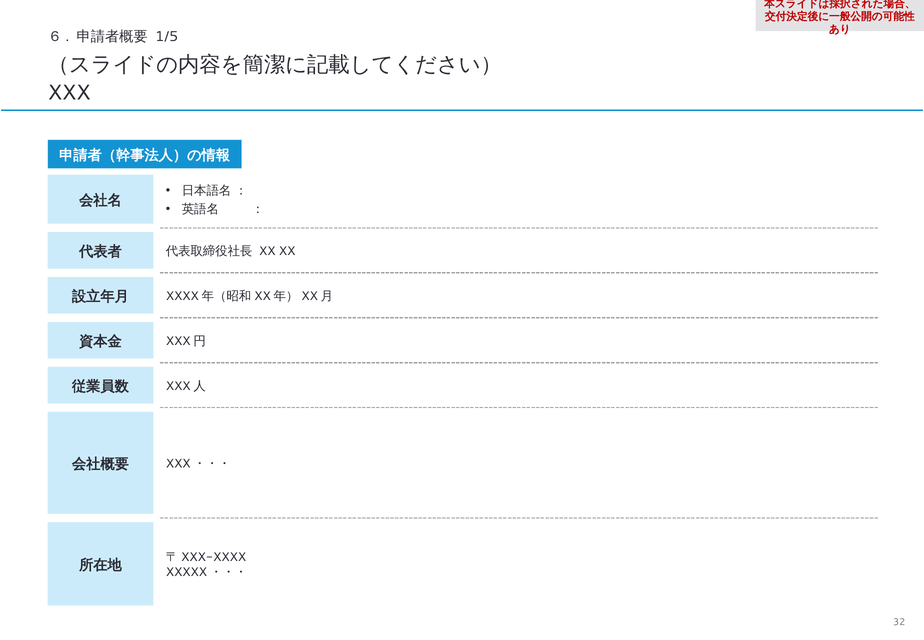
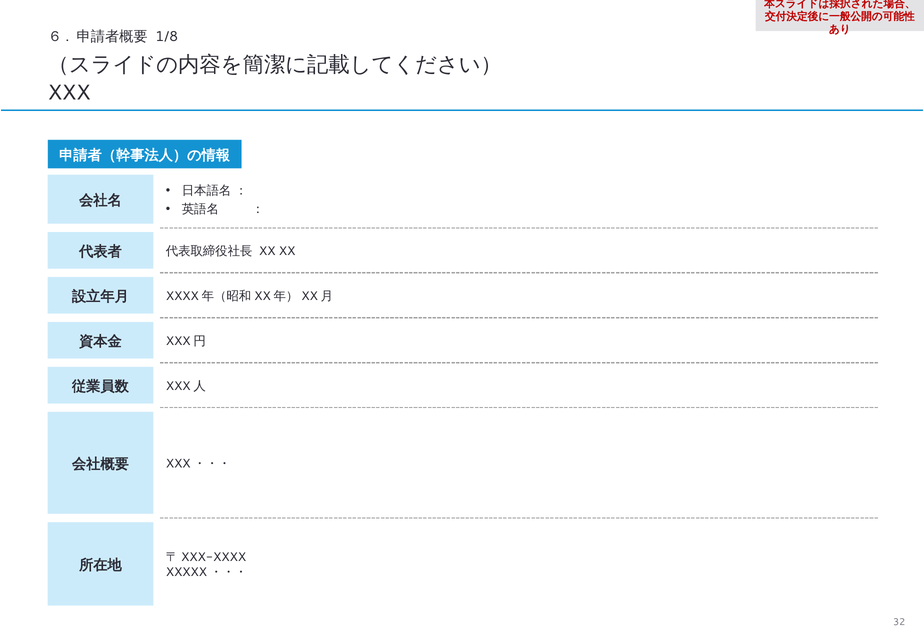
1/5: 1/5 -> 1/8 (167, 37)
